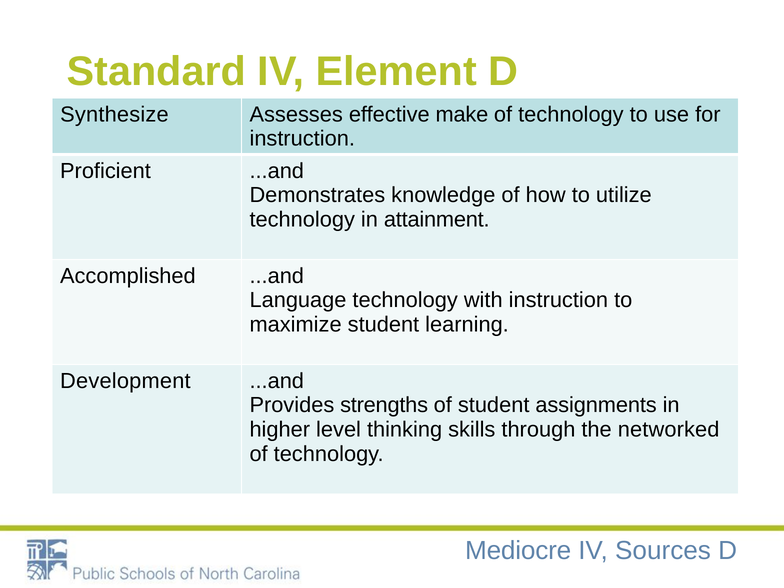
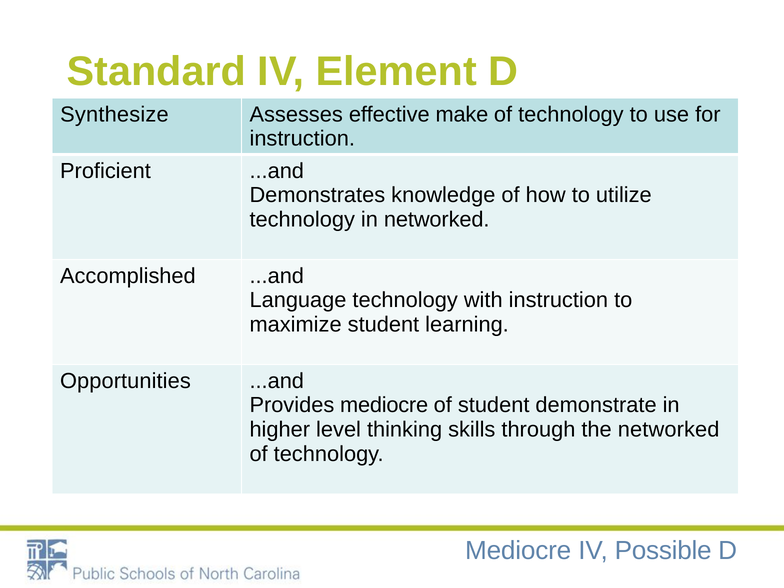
in attainment: attainment -> networked (437, 219)
Development: Development -> Opportunities (125, 381)
Provides strengths: strengths -> mediocre (384, 405)
assignments: assignments -> demonstrate (596, 405)
Sources: Sources -> Possible (663, 551)
